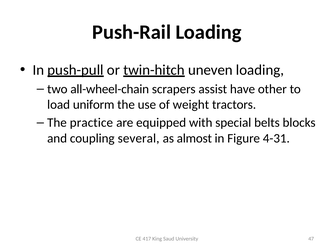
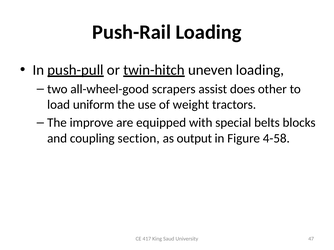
all-wheel-chain: all-wheel-chain -> all-wheel-good (110, 89)
have: have -> does (242, 89)
practice: practice -> improve (91, 123)
several: several -> section (139, 139)
almost: almost -> output (194, 139)
4-31: 4-31 -> 4-58 (276, 139)
